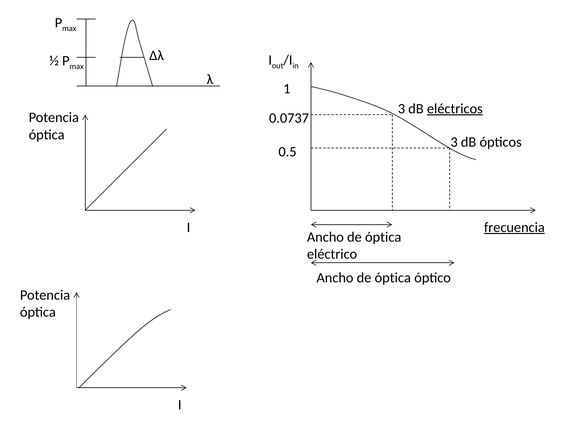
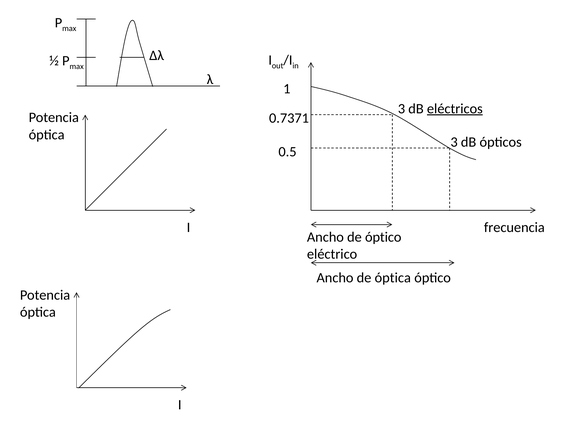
0.0737: 0.0737 -> 0.7371 (289, 118)
frecuencia underline: present -> none (514, 228)
óptica: óptica -> óptico (383, 237)
